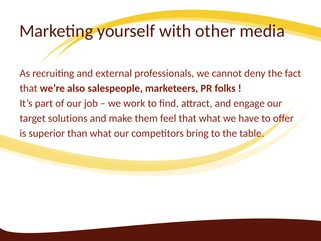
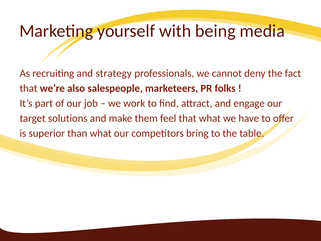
other: other -> being (215, 31)
external: external -> strategy (114, 73)
